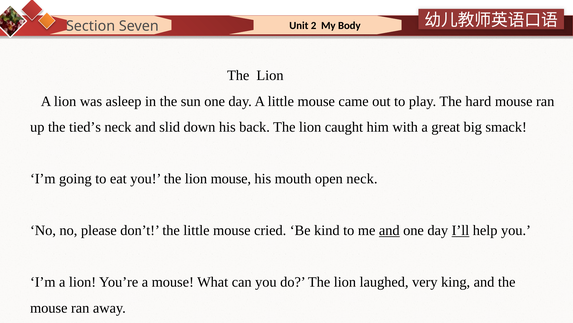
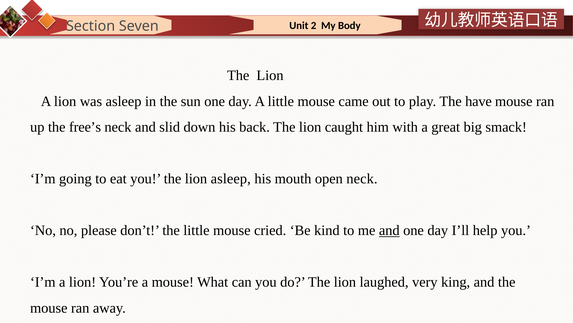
hard: hard -> have (479, 101)
tied’s: tied’s -> free’s (85, 127)
lion mouse: mouse -> asleep (231, 178)
I’ll underline: present -> none (460, 230)
